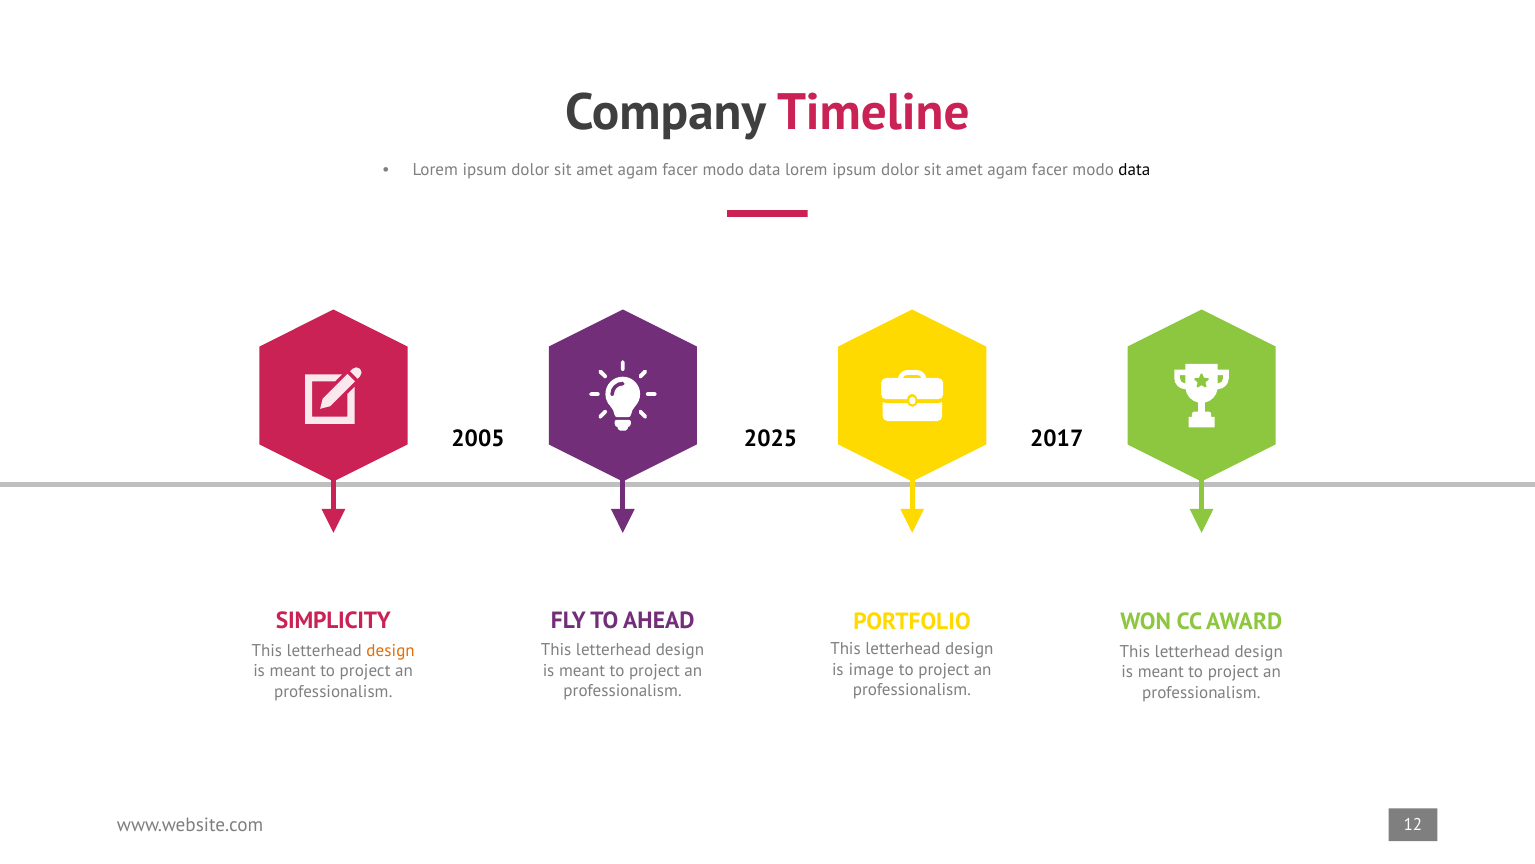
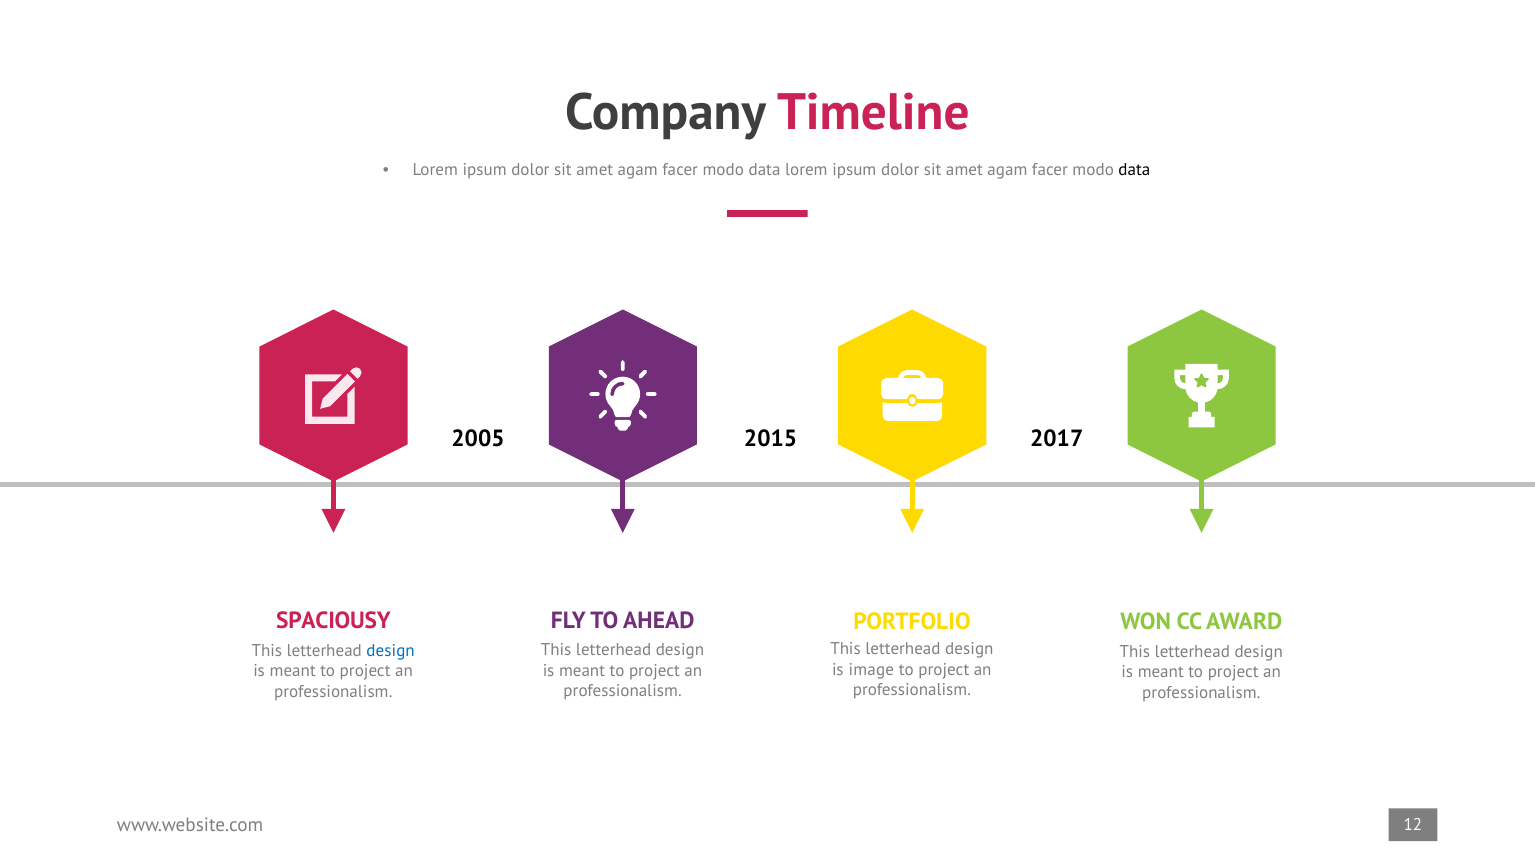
2025: 2025 -> 2015 (771, 438)
SIMPLICITY: SIMPLICITY -> SPACIOUSY (333, 621)
design colour: orange -> blue (391, 650)
